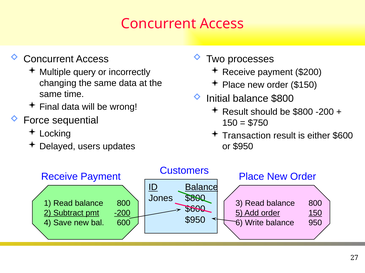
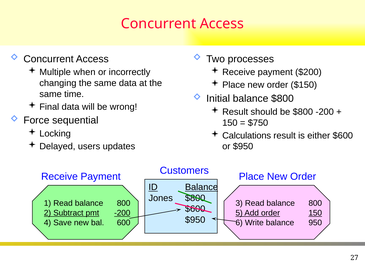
query: query -> when (84, 72)
Transaction: Transaction -> Calculations (247, 136)
